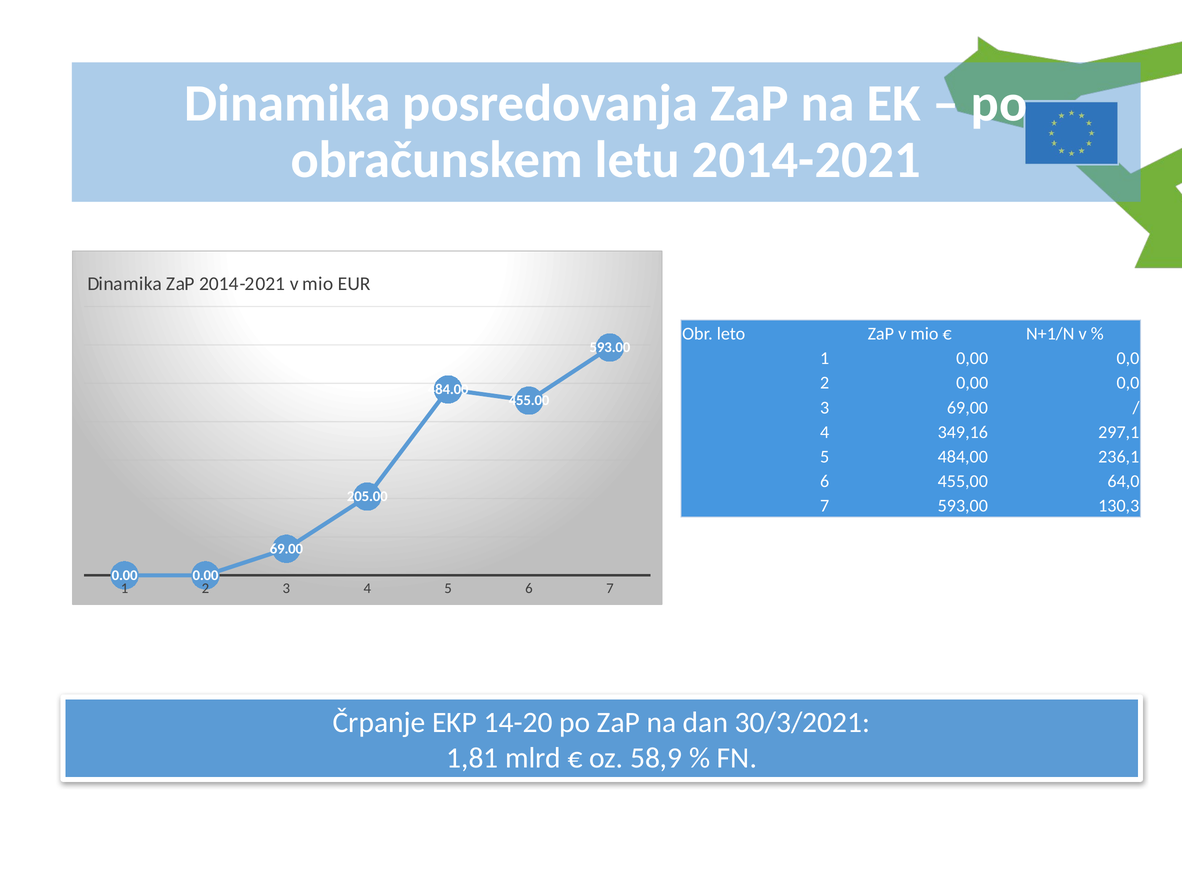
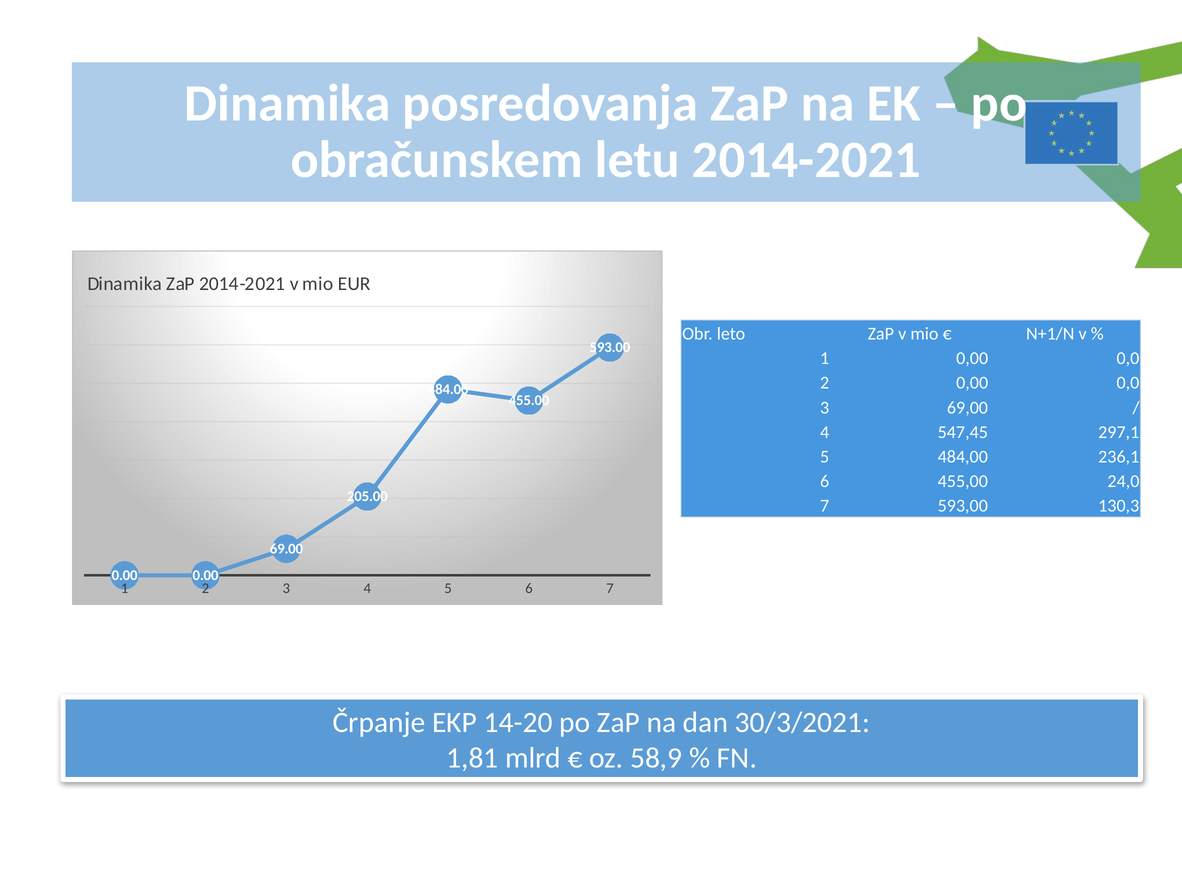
349,16: 349,16 -> 547,45 (963, 432)
64,0: 64,0 -> 24,0 (1123, 482)
